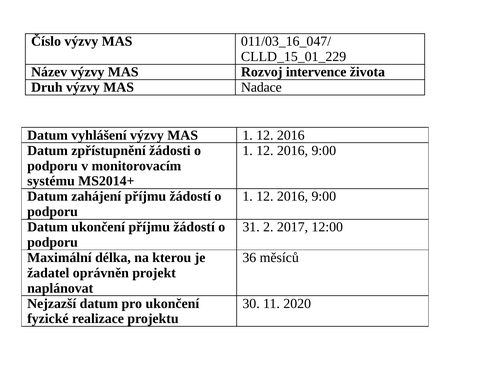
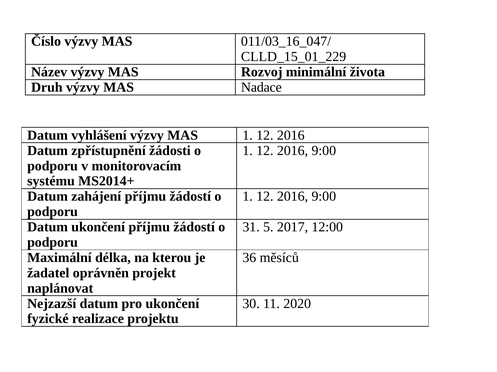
intervence: intervence -> minimální (316, 72)
2: 2 -> 5 (268, 227)
